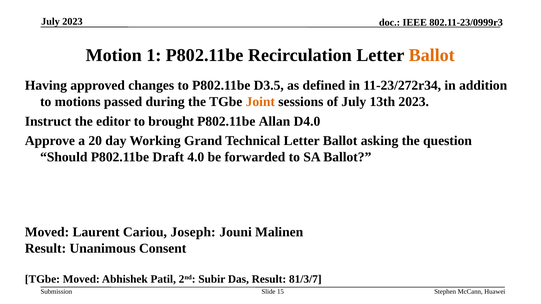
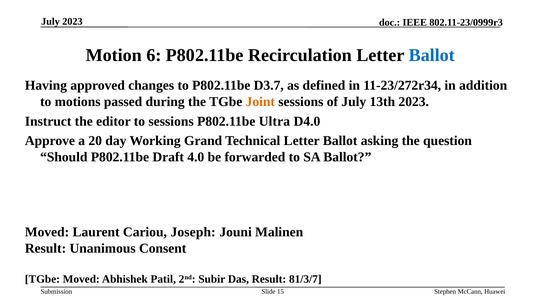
1: 1 -> 6 (154, 55)
Ballot colour: orange -> blue (432, 55)
D3.5: D3.5 -> D3.7 (269, 86)
to brought: brought -> sessions (171, 121)
Allan: Allan -> Ultra (274, 121)
